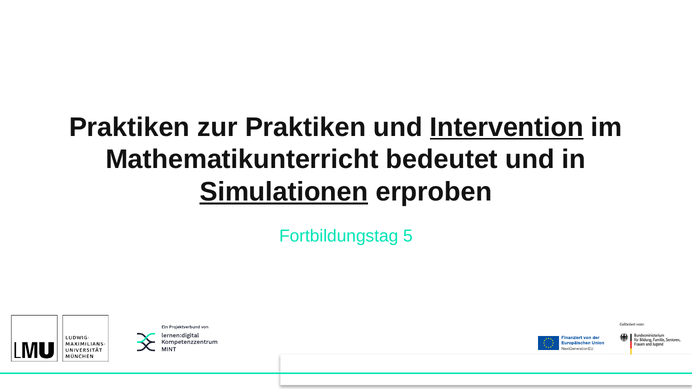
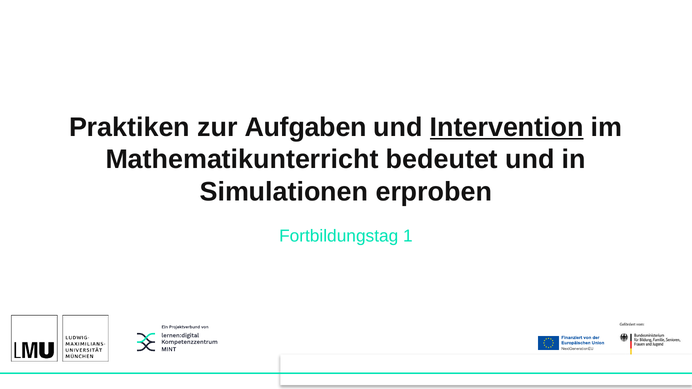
zur Praktiken: Praktiken -> Aufgaben (306, 127)
Simulationen underline: present -> none (284, 192)
5: 5 -> 1 (408, 236)
